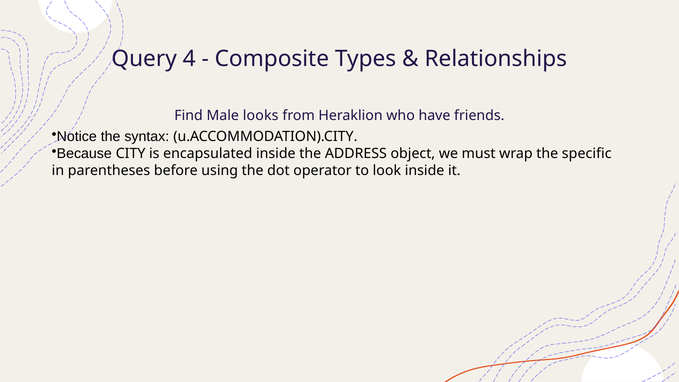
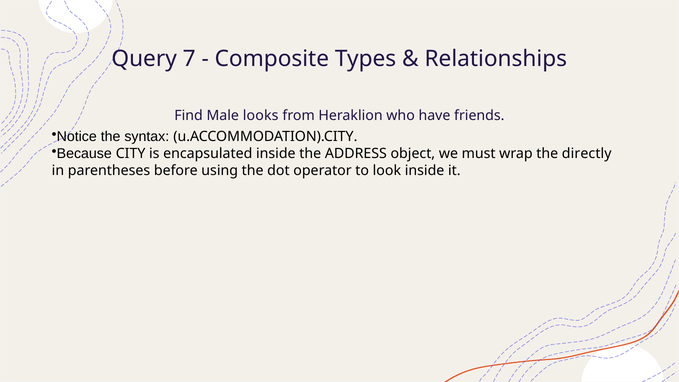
4: 4 -> 7 (189, 59)
specific: specific -> directly (587, 154)
